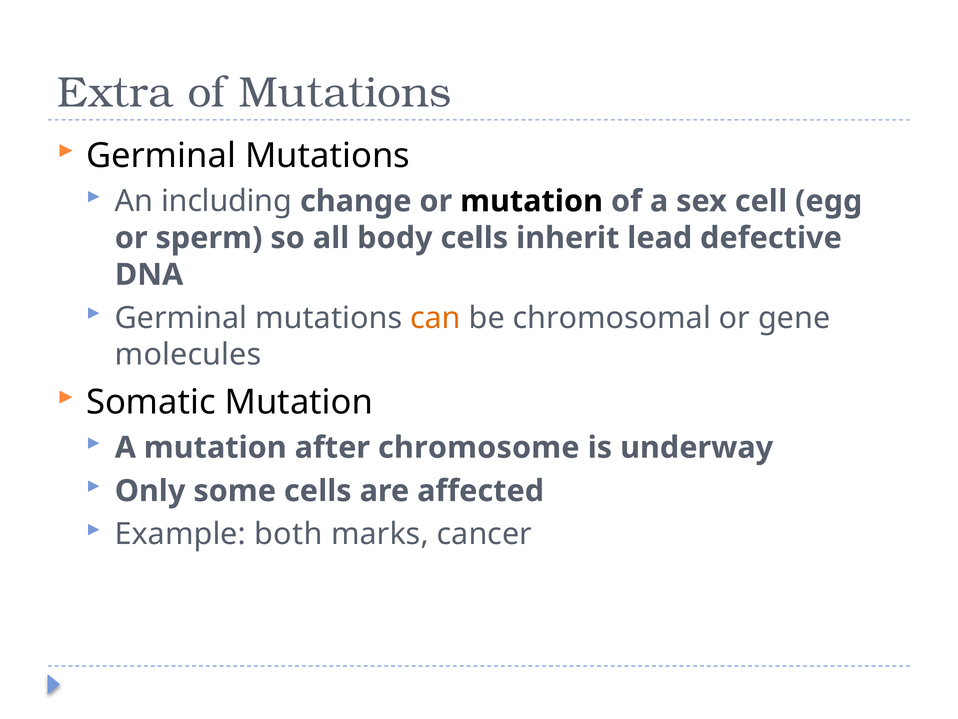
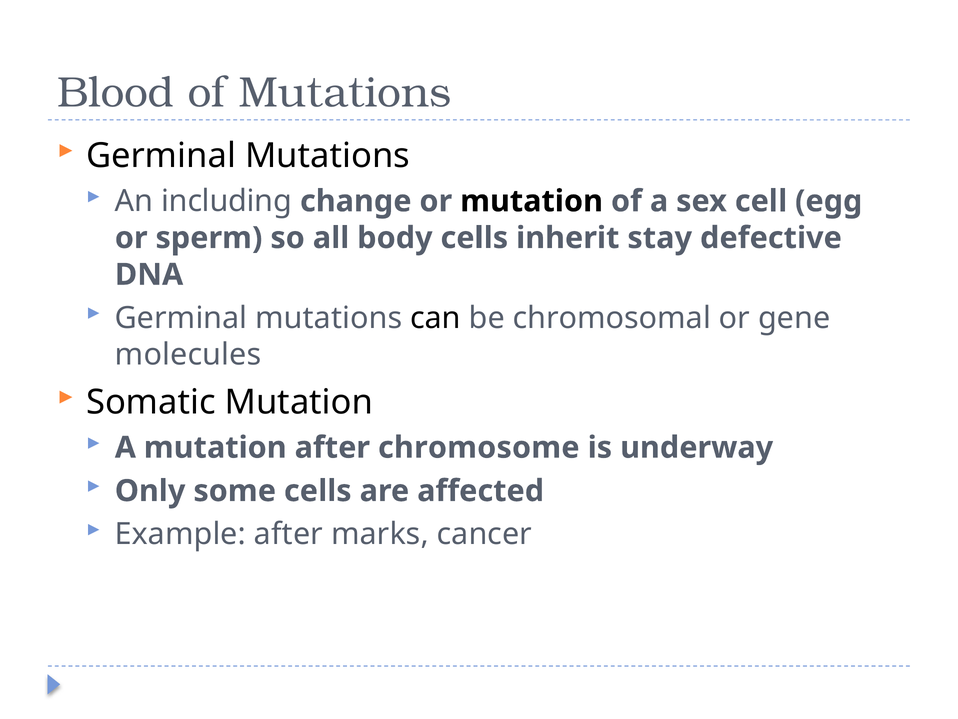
Extra: Extra -> Blood (116, 92)
lead: lead -> stay (660, 238)
can colour: orange -> black (435, 318)
Example both: both -> after (288, 534)
